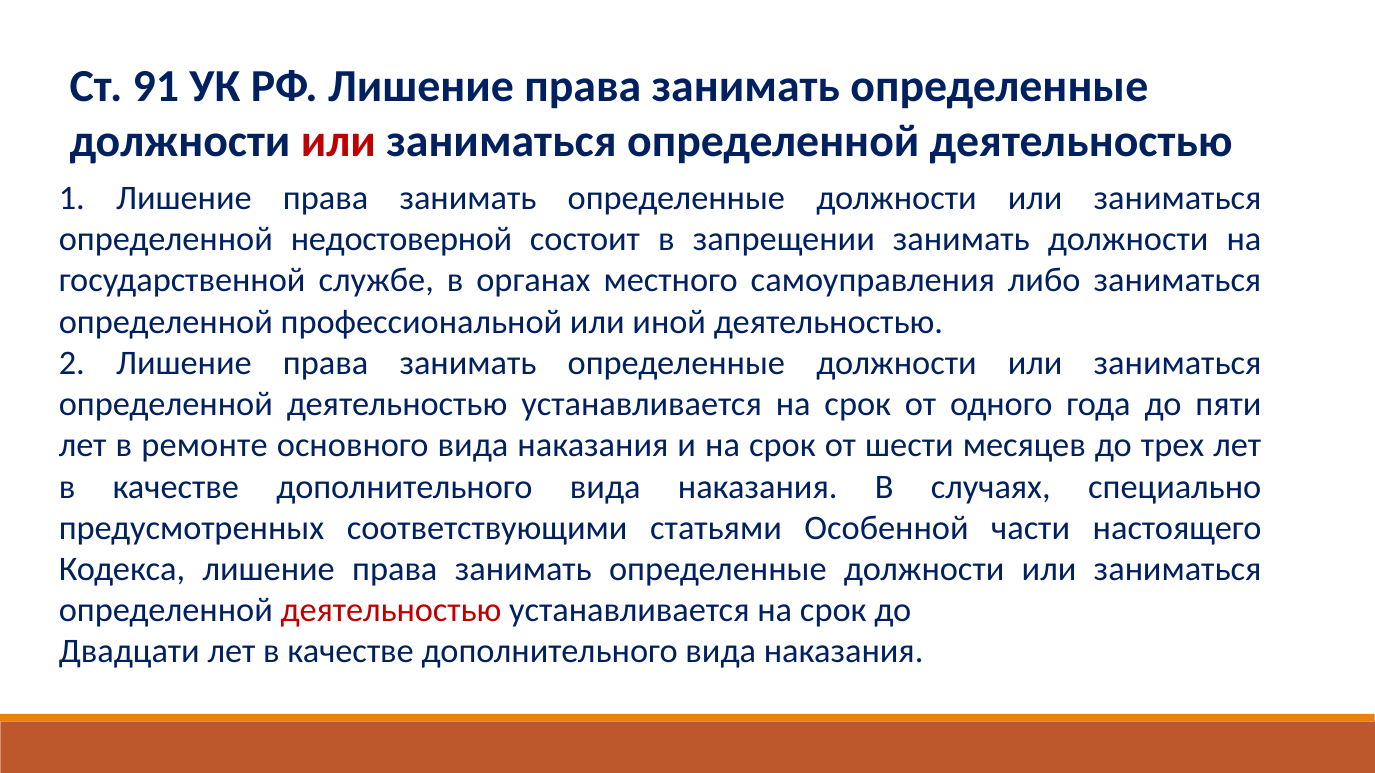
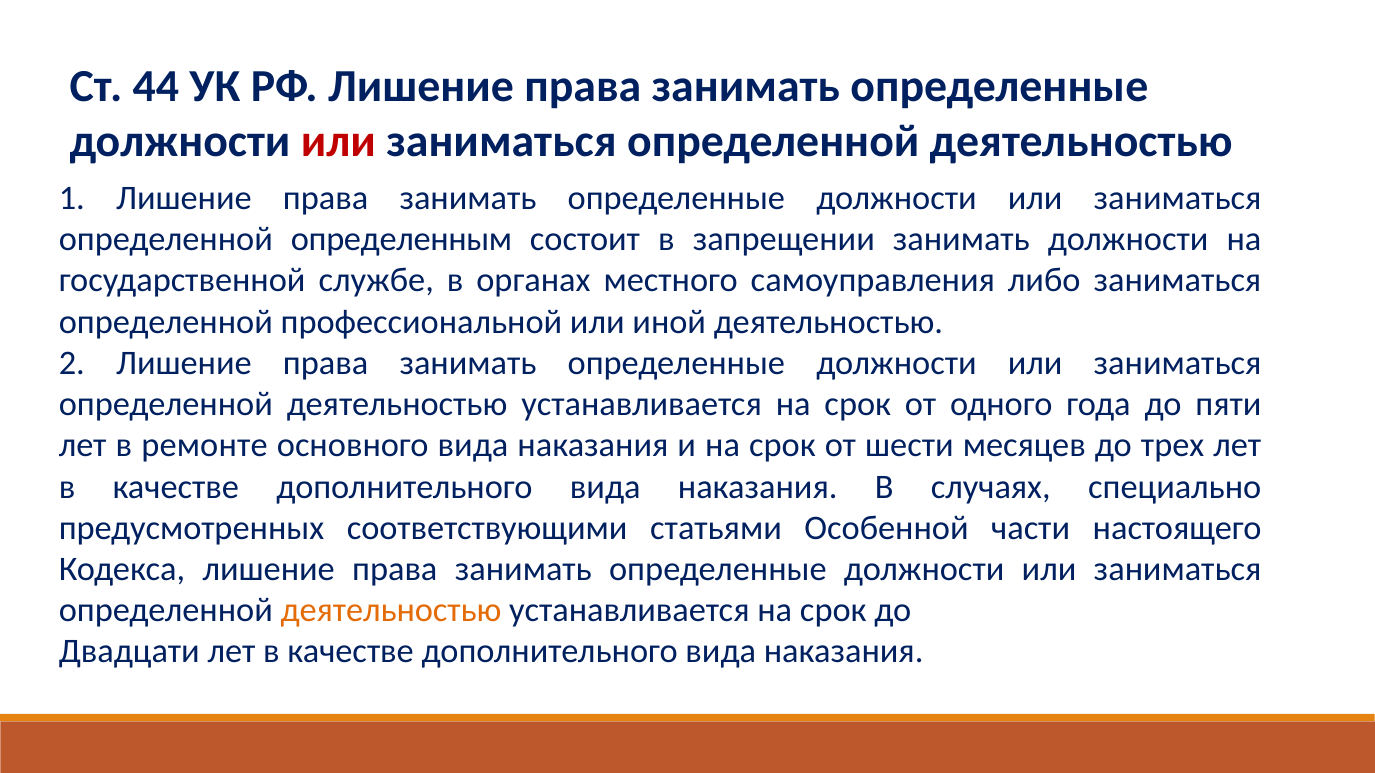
91: 91 -> 44 (156, 87)
недостоверной: недостоверной -> определенным (402, 239)
деятельностью colour: red -> orange (391, 611)
